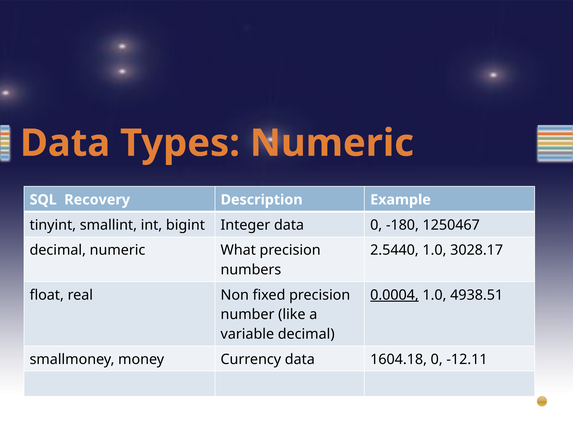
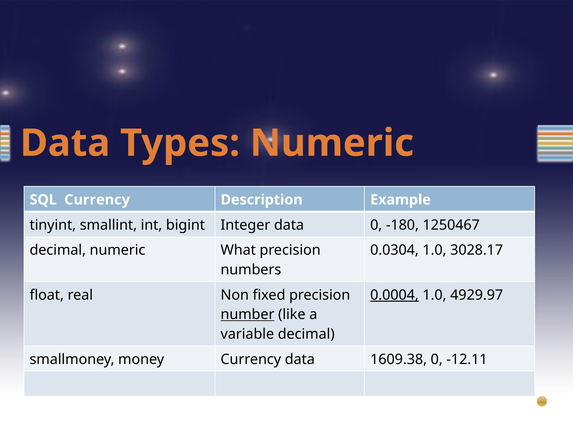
SQL Recovery: Recovery -> Currency (97, 200)
2.5440: 2.5440 -> 0.0304 (394, 250)
4938.51: 4938.51 -> 4929.97 (477, 295)
number underline: none -> present (248, 314)
1604.18: 1604.18 -> 1609.38 (399, 359)
